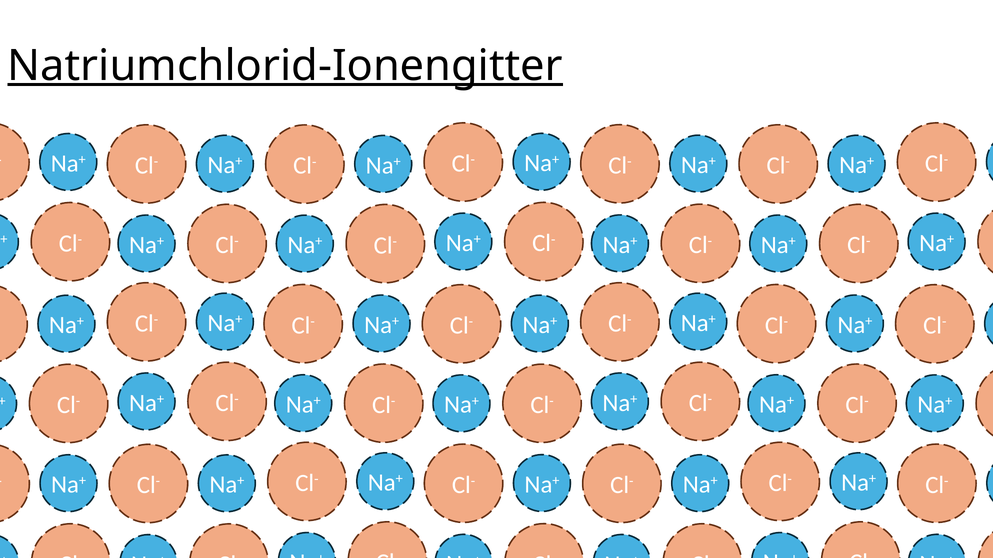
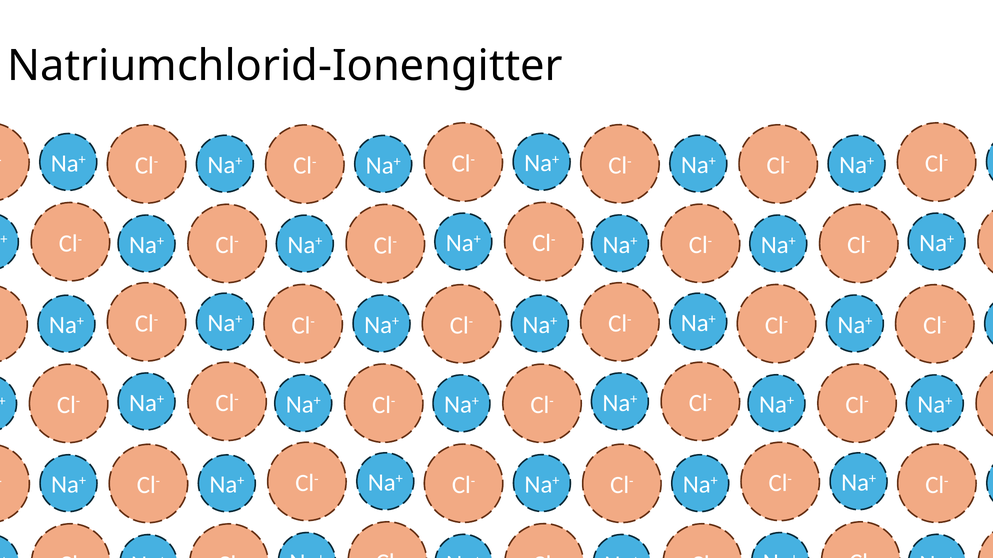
Natriumchlorid-Ionengitter underline: present -> none (285, 66)
